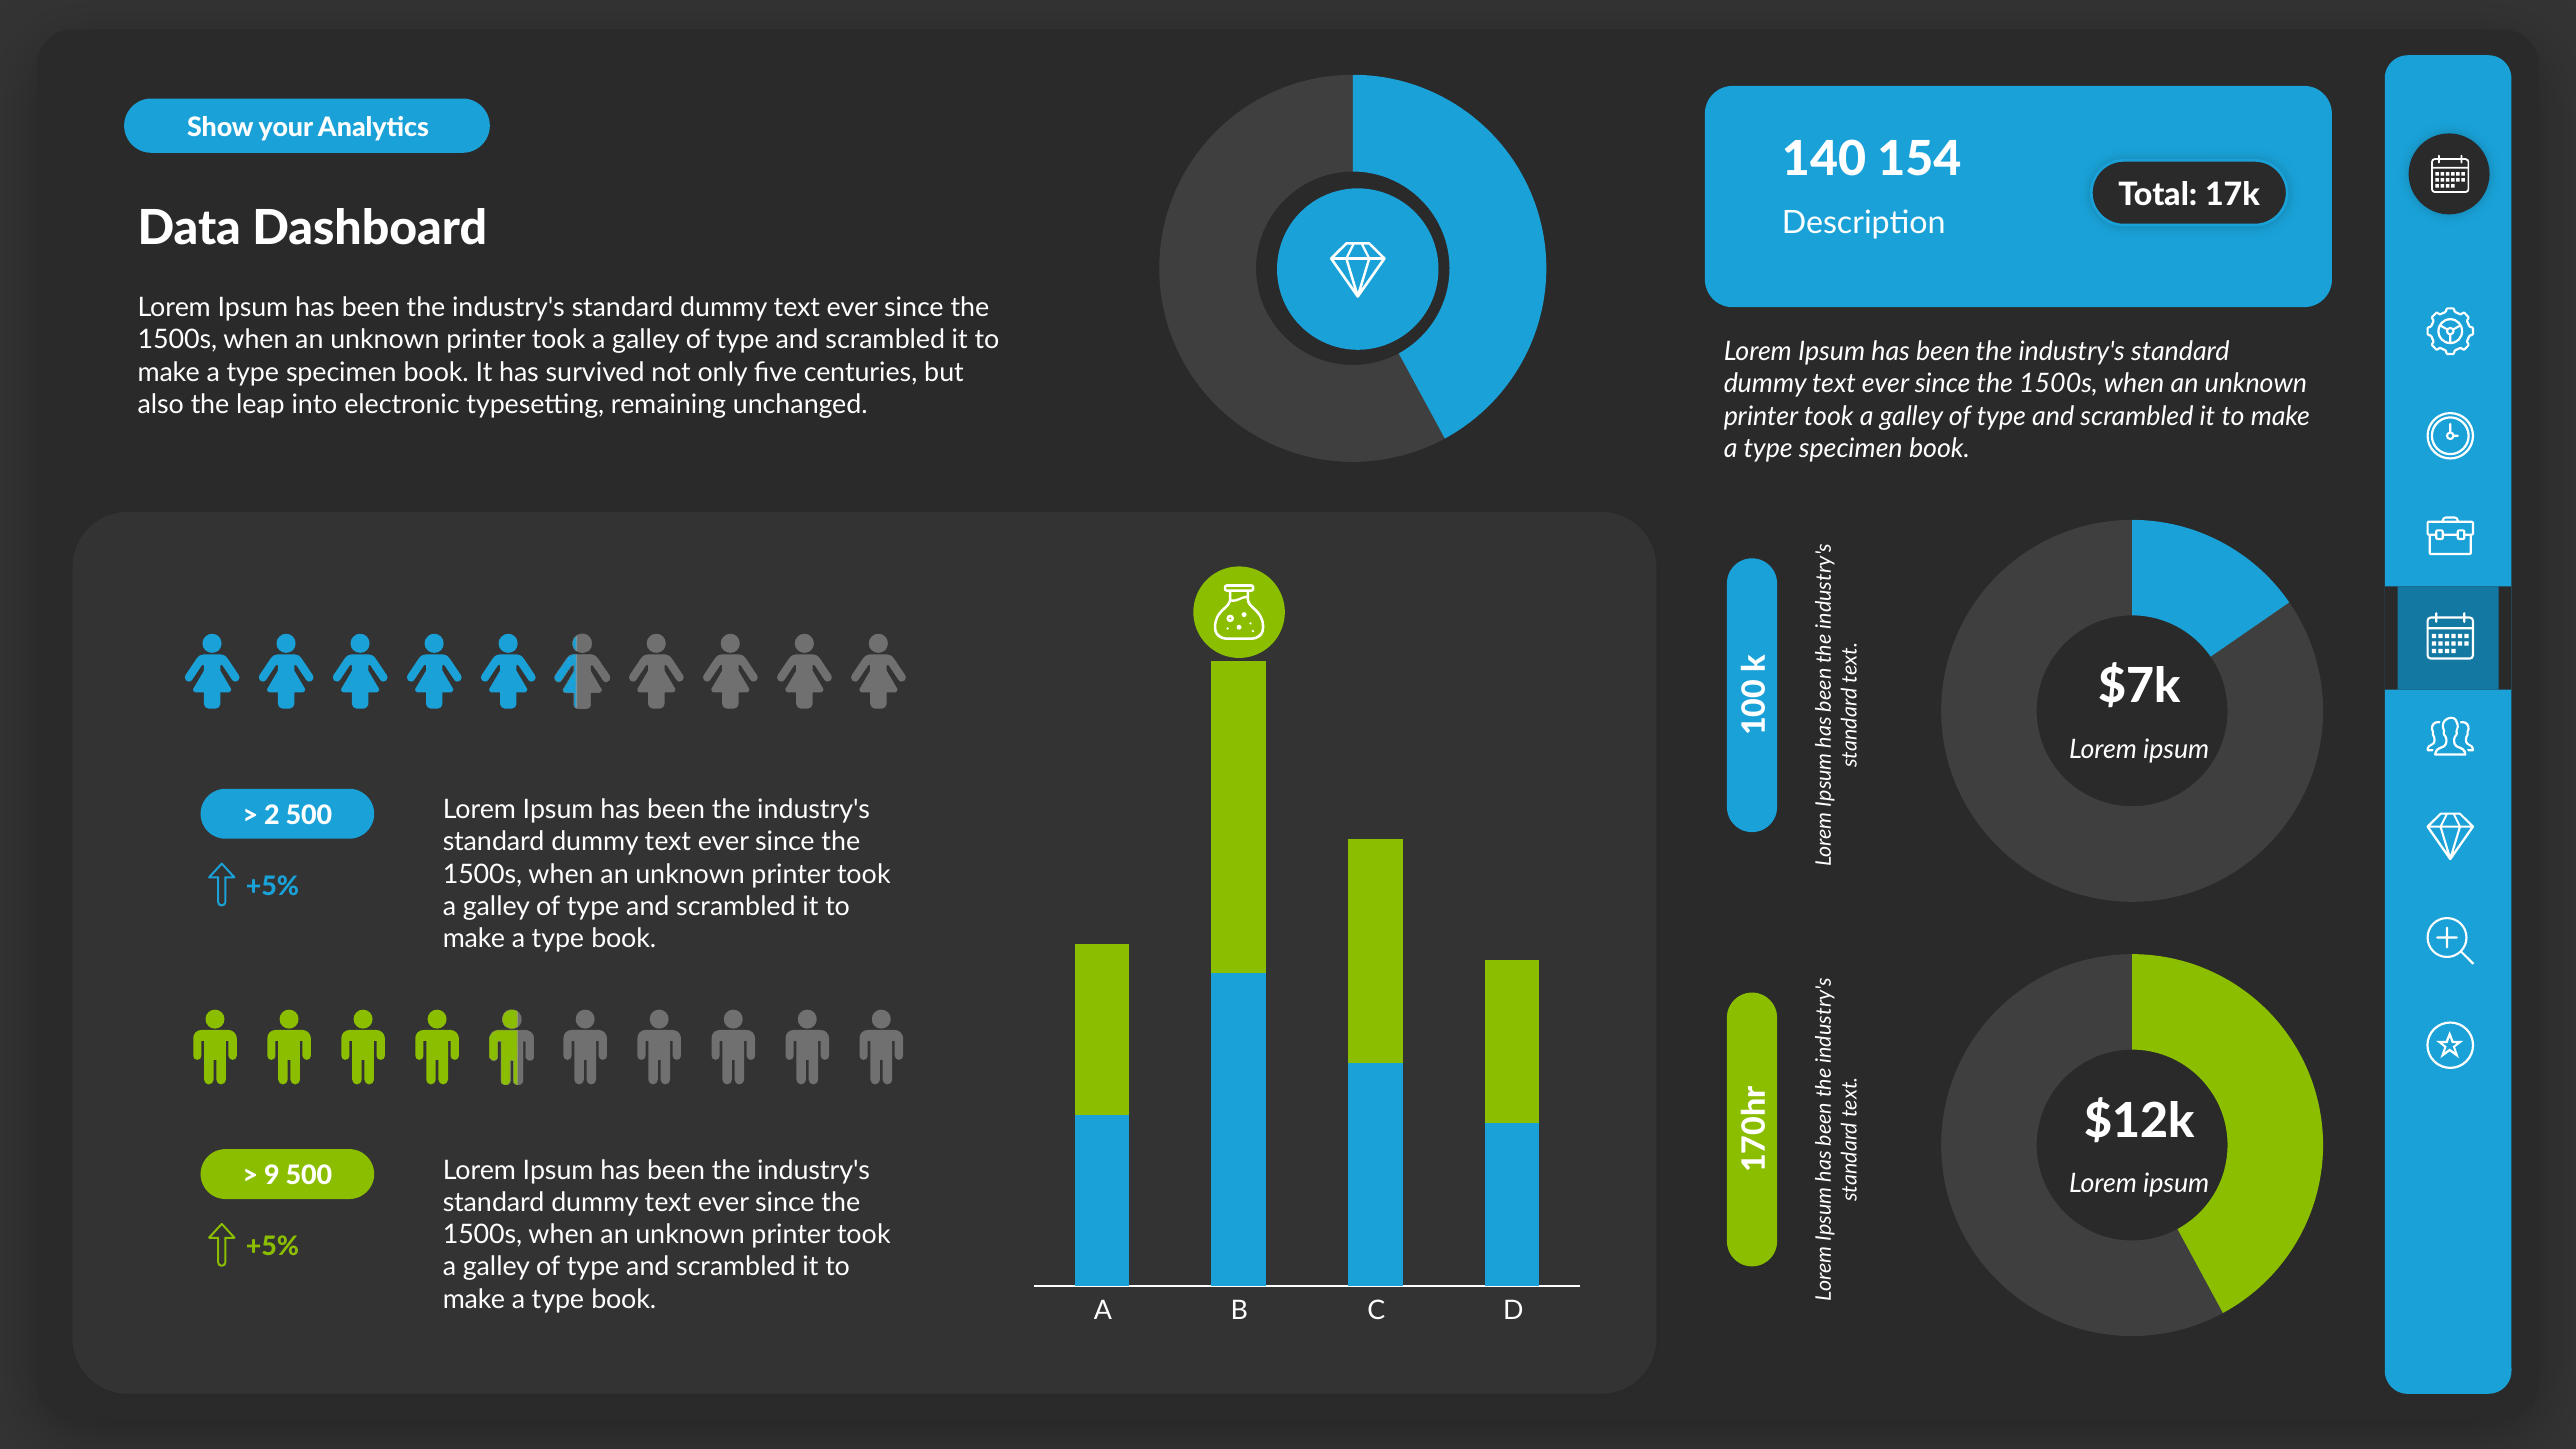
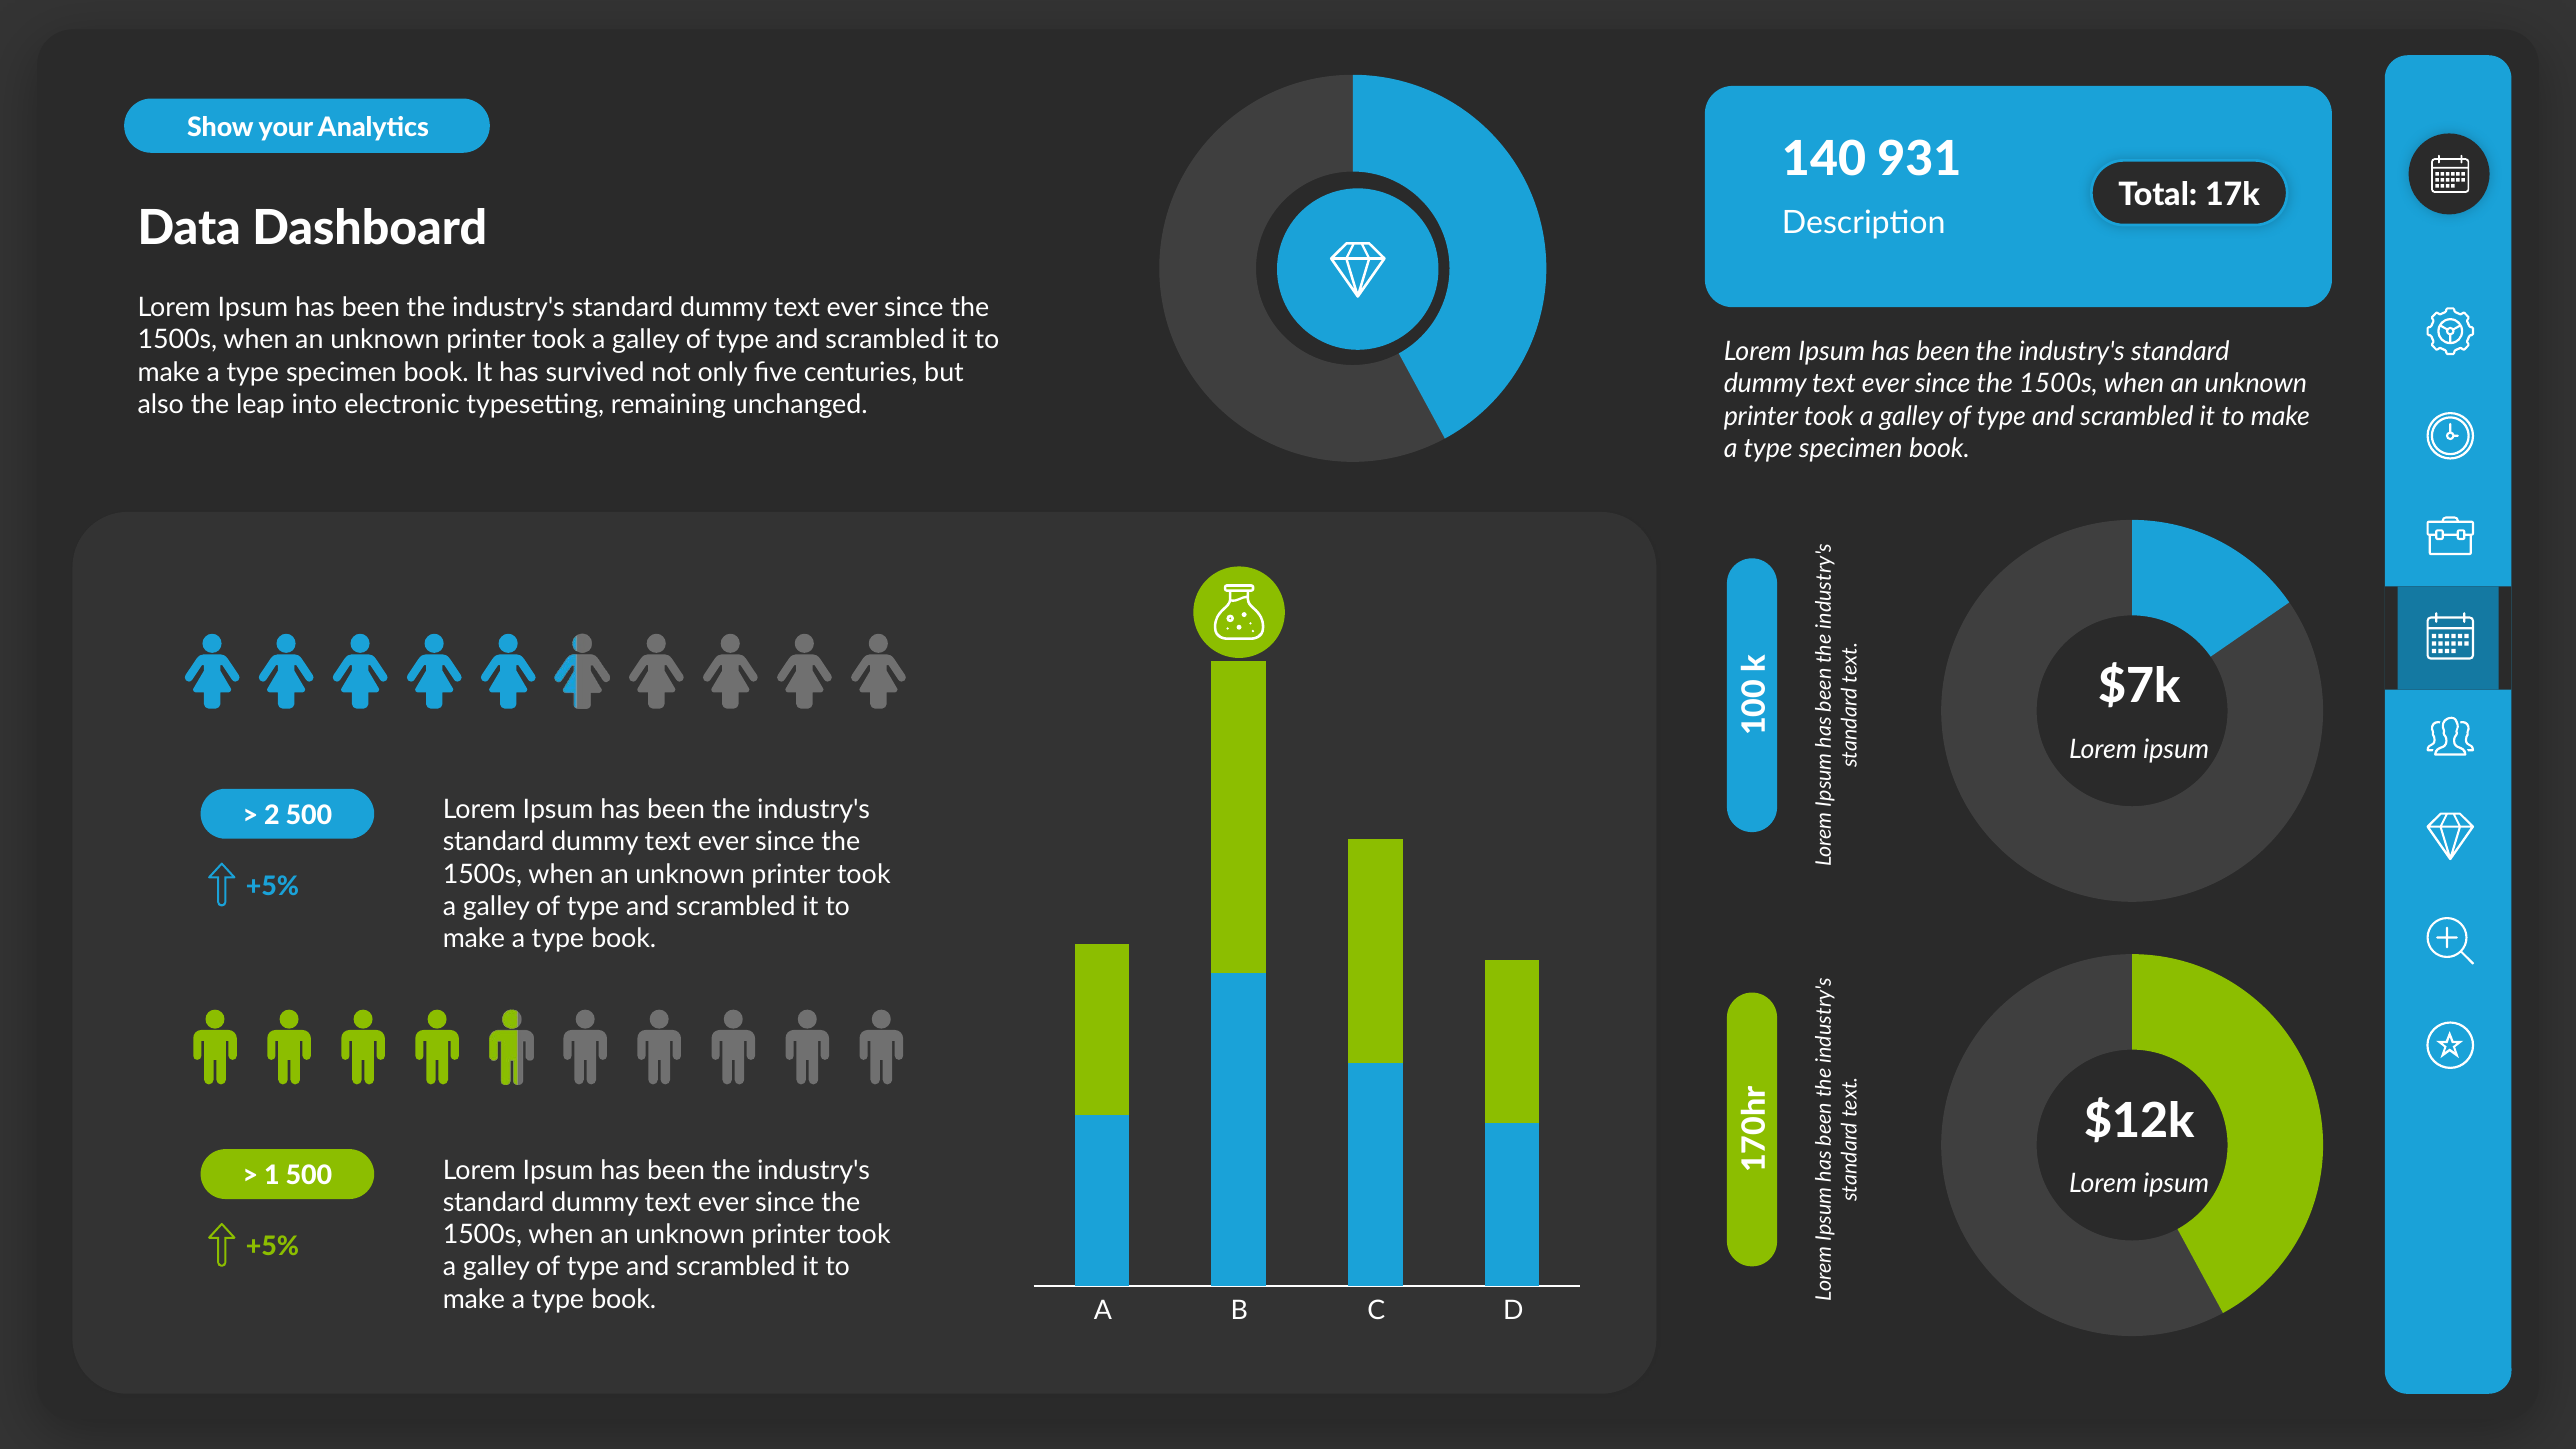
154: 154 -> 931 (1919, 159)
9: 9 -> 1 (272, 1176)
